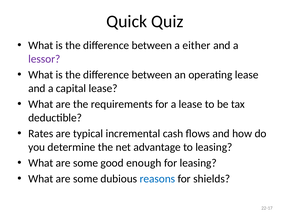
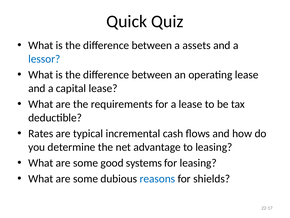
either: either -> assets (197, 45)
lessor colour: purple -> blue (44, 59)
enough: enough -> systems (144, 163)
